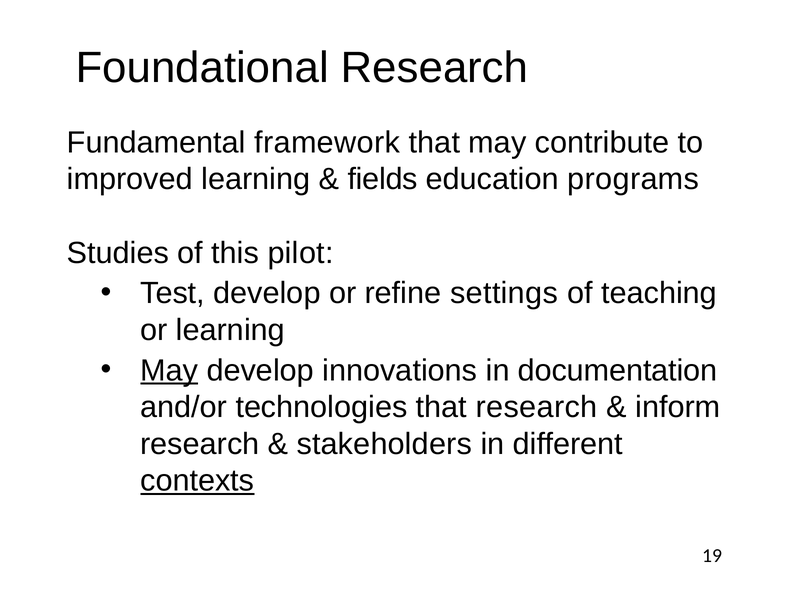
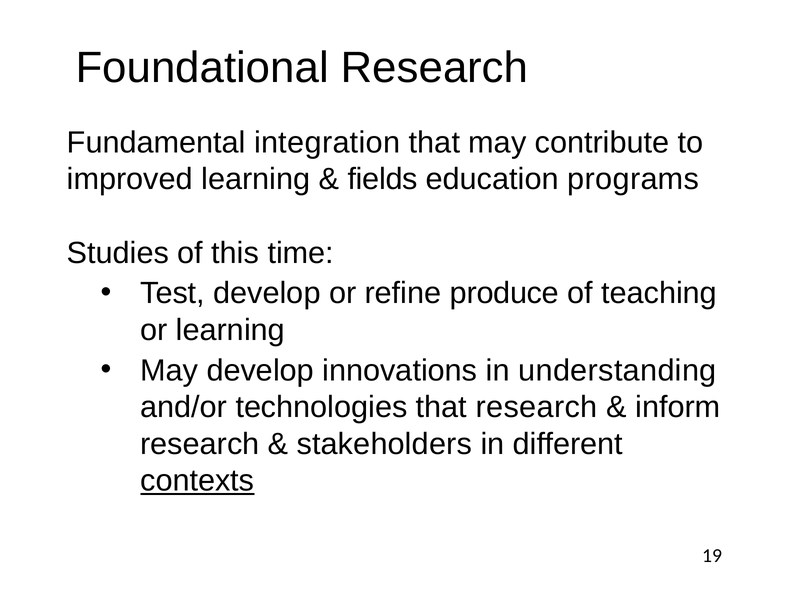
framework: framework -> integration (327, 143)
pilot: pilot -> time (301, 253)
settings: settings -> produce (504, 294)
May underline: present -> none (169, 371)
documentation: documentation -> understanding (617, 371)
